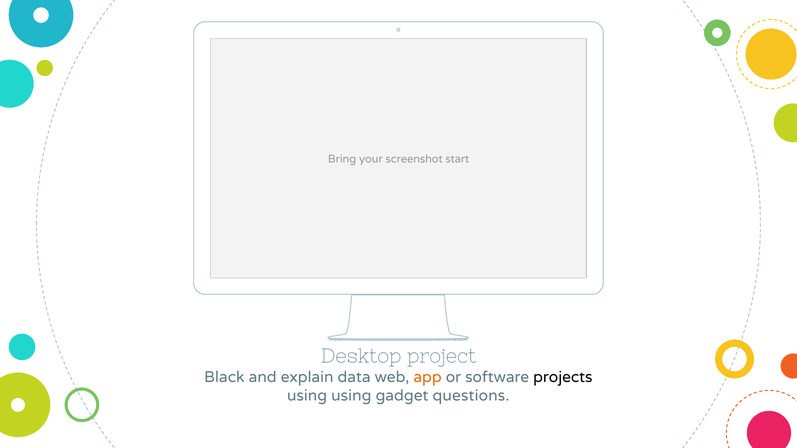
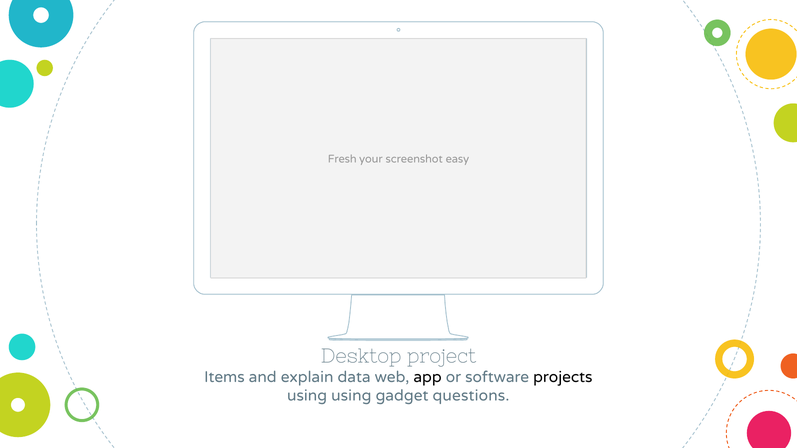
Bring: Bring -> Fresh (342, 159)
start: start -> easy (457, 159)
Black: Black -> Items (224, 377)
app colour: orange -> black (428, 377)
